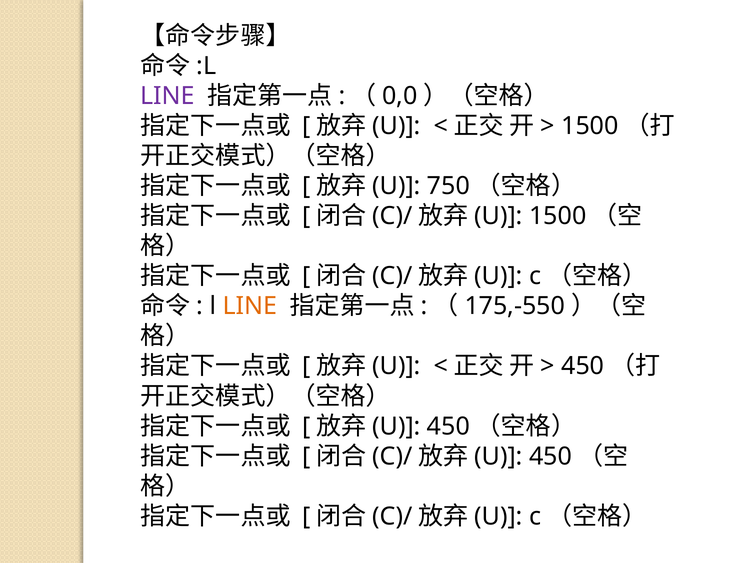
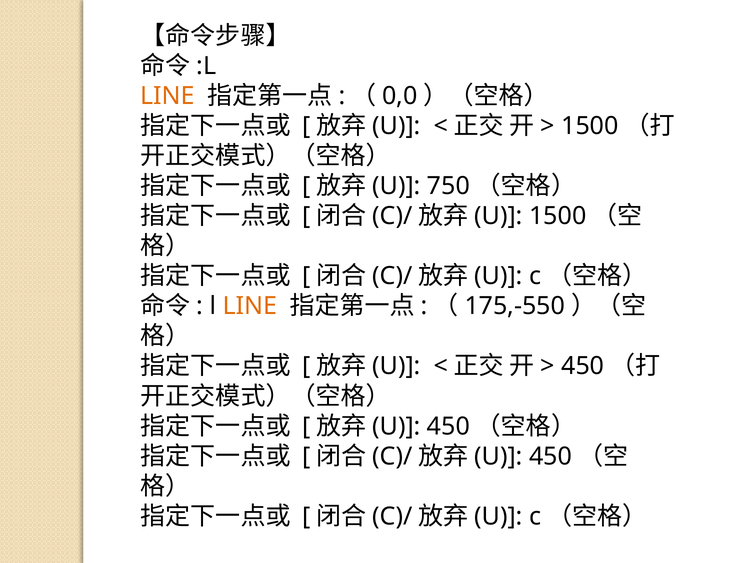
LINE colour: purple -> orange (168, 96)
